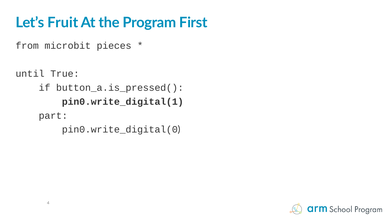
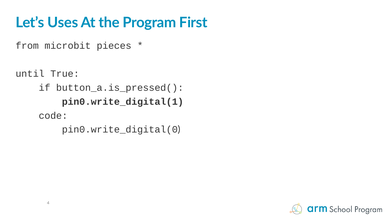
Fruit: Fruit -> Uses (63, 23)
part: part -> code (53, 116)
